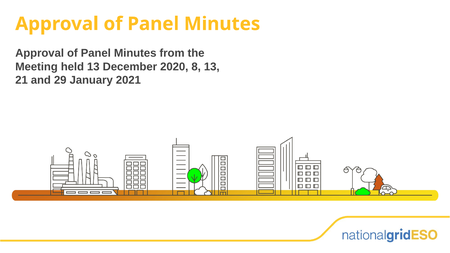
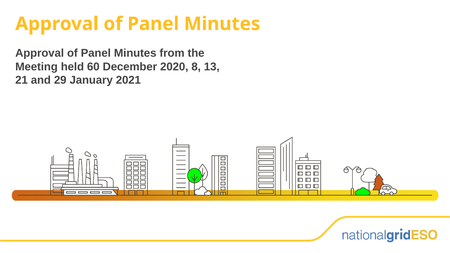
held 13: 13 -> 60 (93, 67)
